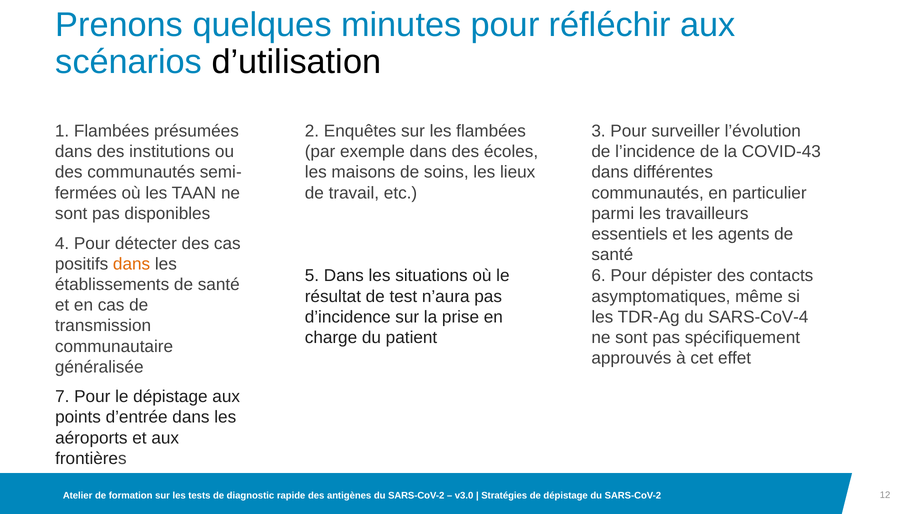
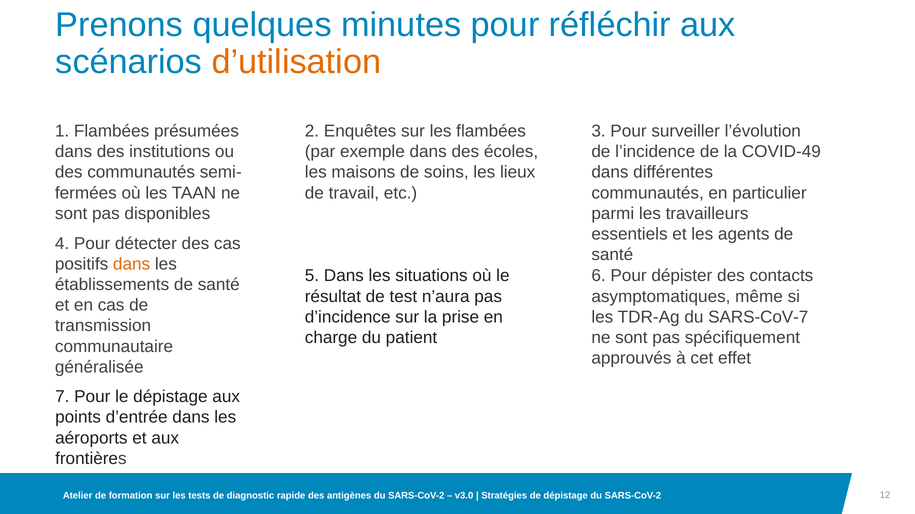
d’utilisation colour: black -> orange (296, 62)
COVID-43: COVID-43 -> COVID-49 (781, 152)
SARS-CoV-4: SARS-CoV-4 -> SARS-CoV-7 (758, 317)
